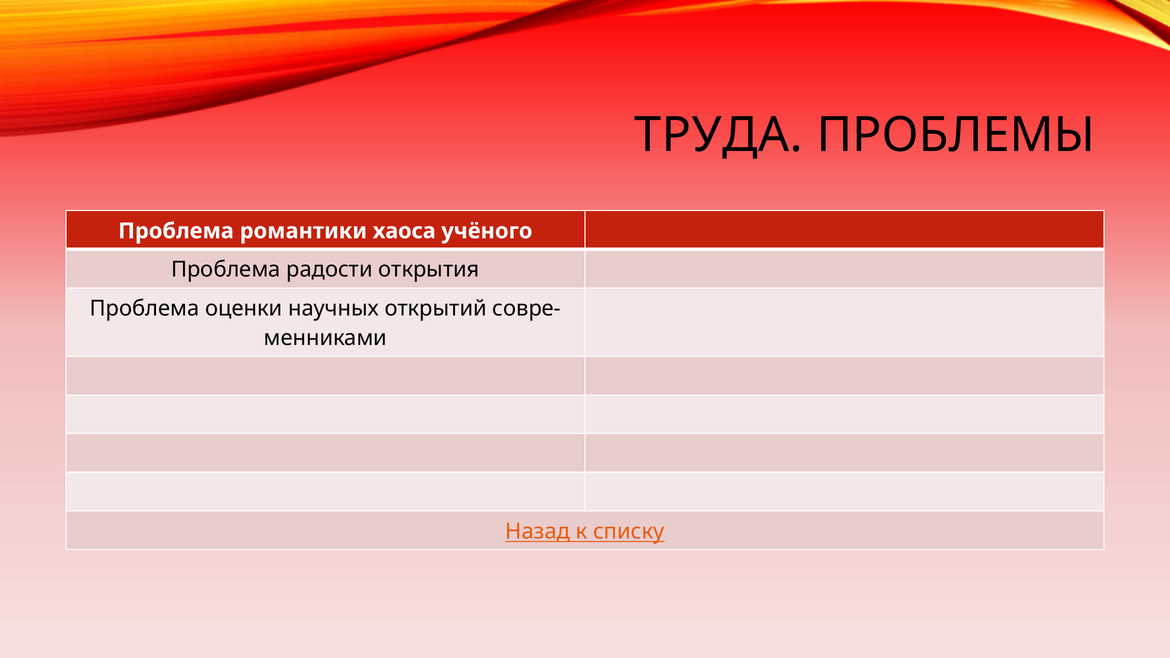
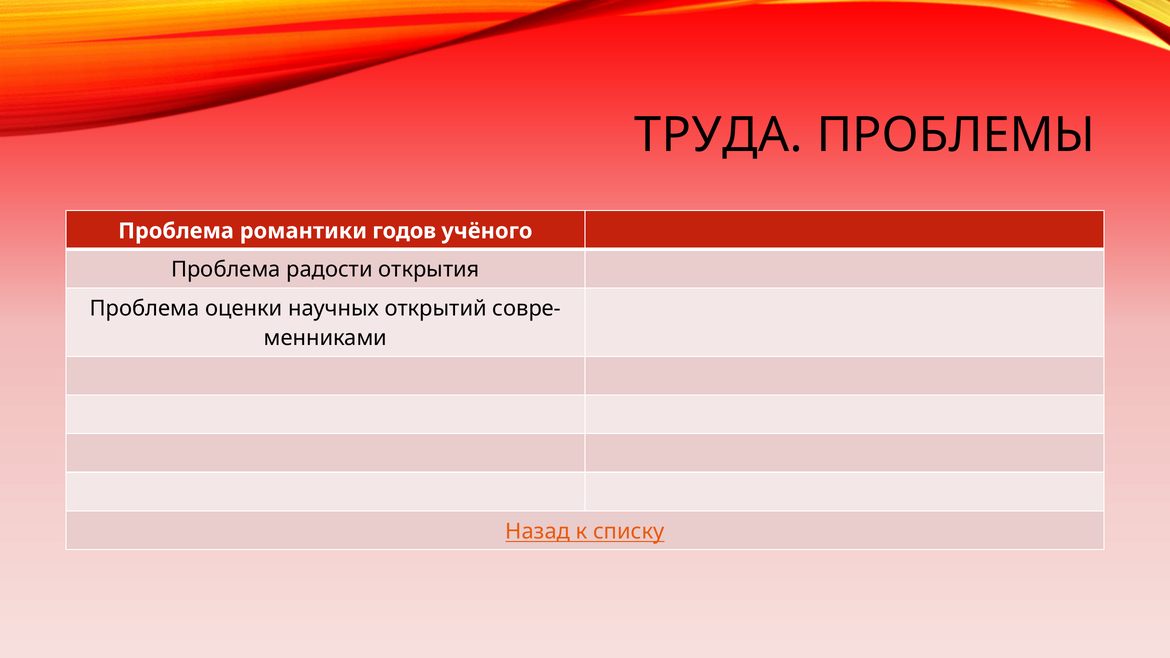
хаоса: хаоса -> годов (404, 231)
